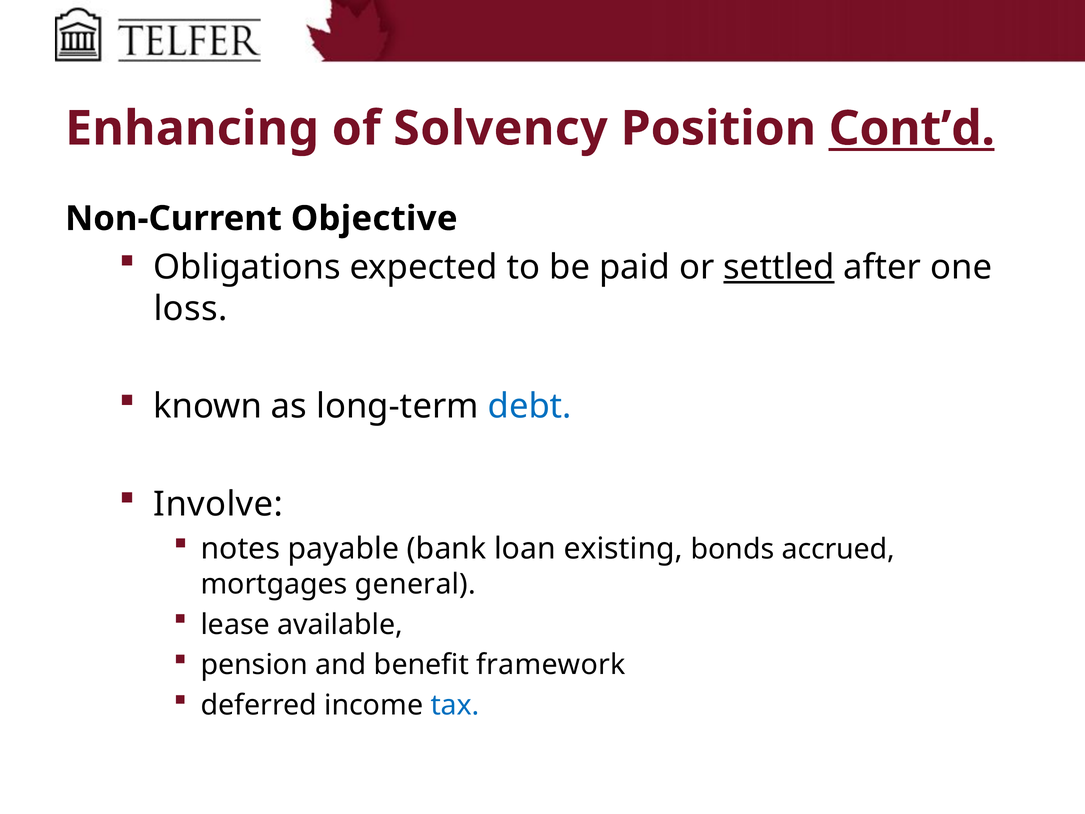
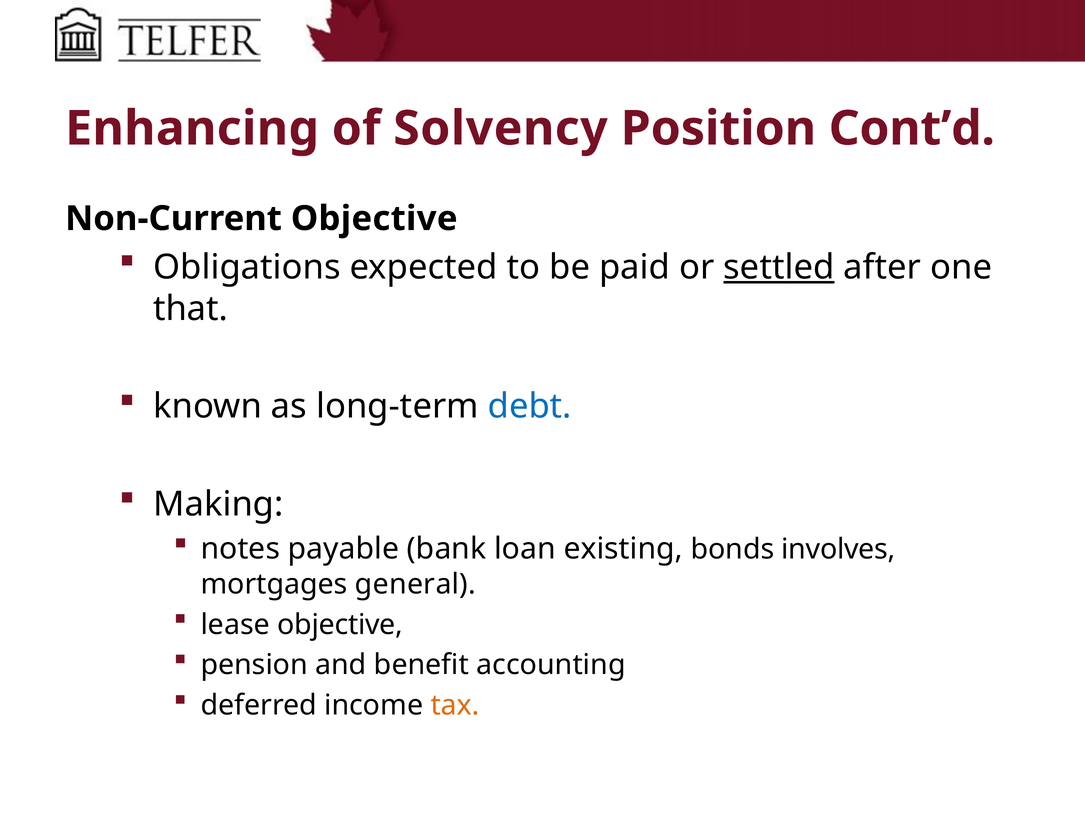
Cont’d underline: present -> none (912, 129)
loss: loss -> that (191, 309)
Involve: Involve -> Making (218, 504)
accrued: accrued -> involves (838, 549)
lease available: available -> objective (340, 624)
framework: framework -> accounting (551, 665)
tax colour: blue -> orange (455, 705)
